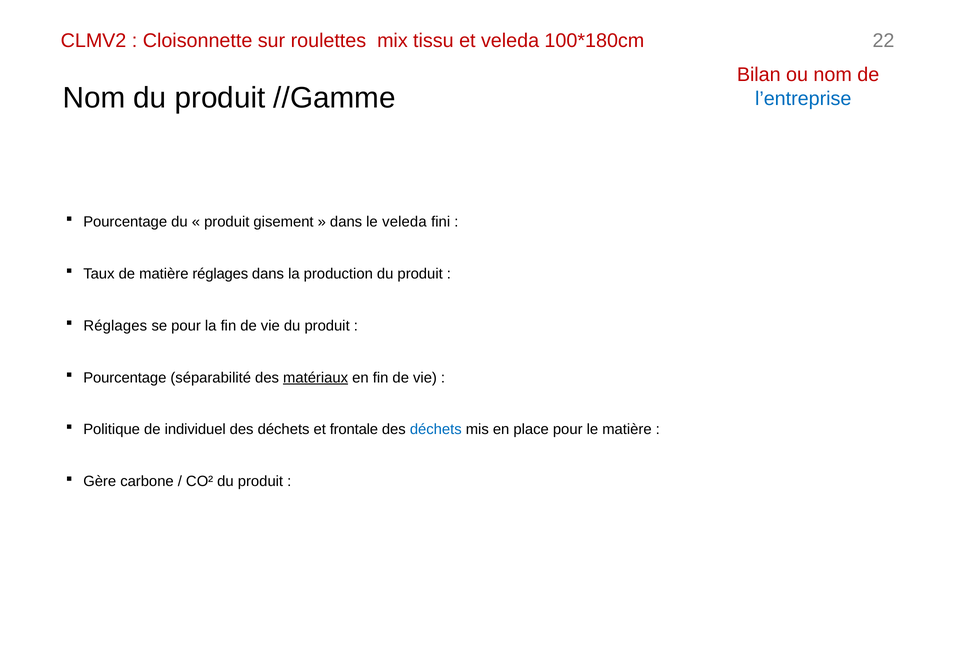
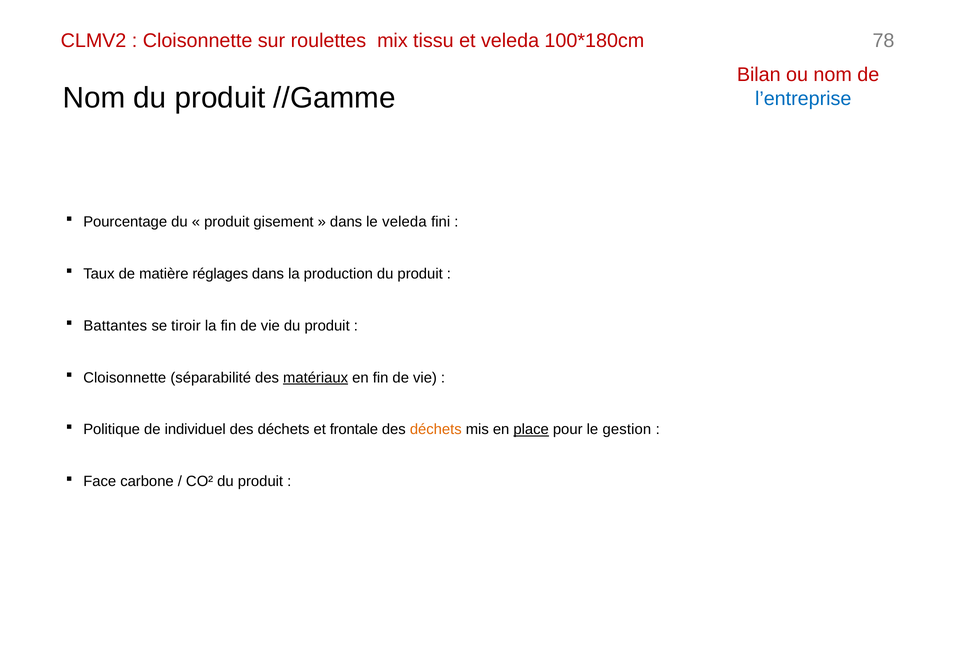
22: 22 -> 78 (884, 41)
Réglages: Réglages -> Battantes (115, 325)
se pour: pour -> tiroir (186, 325)
Pourcentage: Pourcentage -> Cloisonnette (125, 377)
déchets colour: blue -> orange (436, 429)
place underline: none -> present (531, 429)
le matière: matière -> gestion (627, 429)
Gère: Gère -> Face (100, 481)
